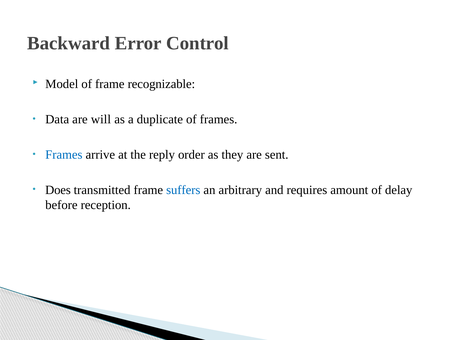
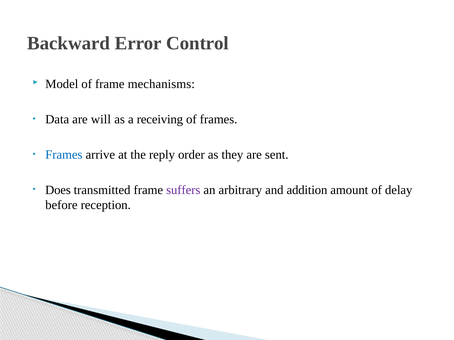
recognizable: recognizable -> mechanisms (161, 84)
duplicate: duplicate -> receiving (160, 120)
suffers colour: blue -> purple (183, 190)
requires: requires -> addition (307, 190)
